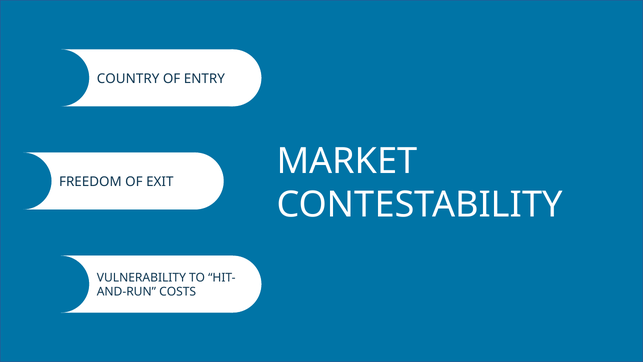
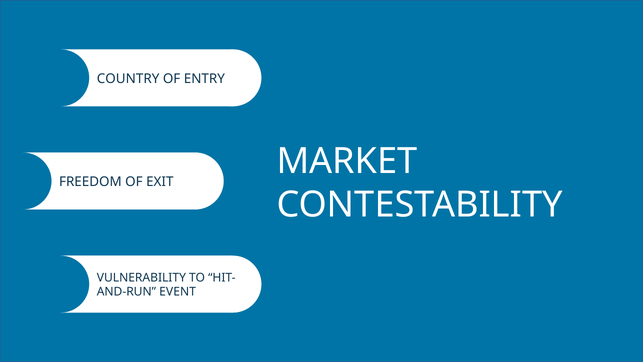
COSTS: COSTS -> EVENT (178, 292)
